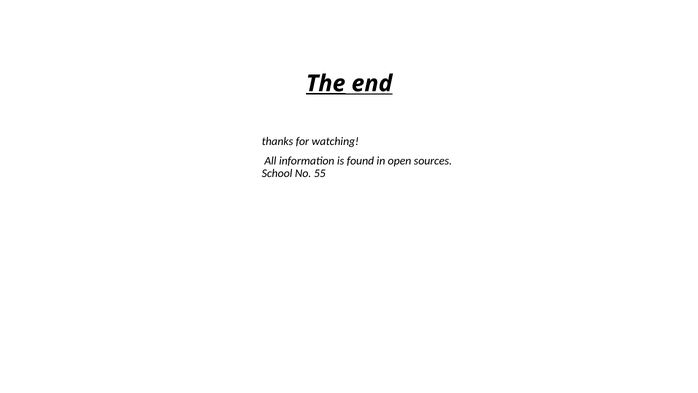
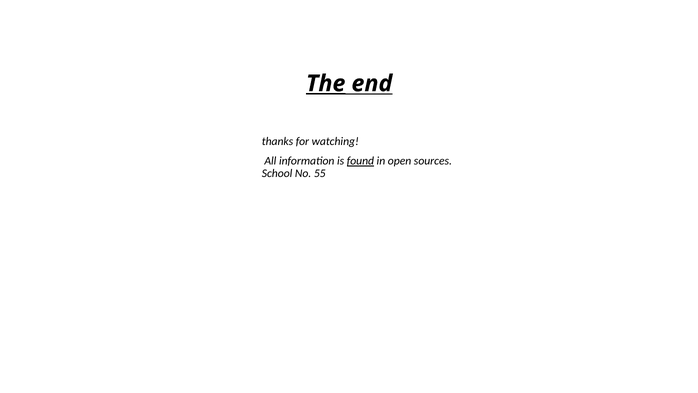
found underline: none -> present (360, 161)
